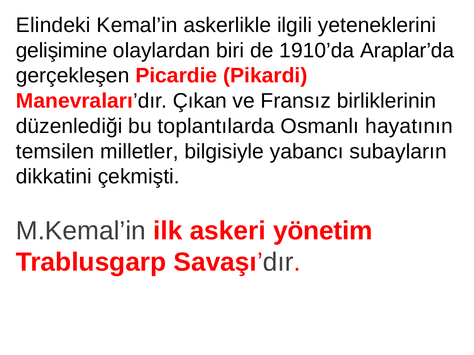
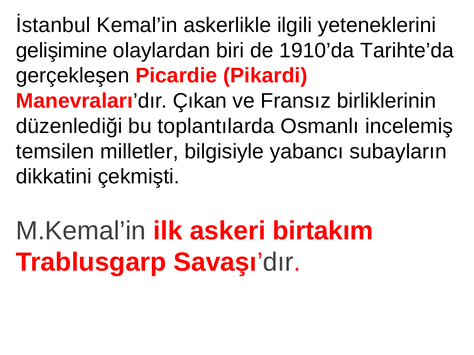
Elindeki: Elindeki -> İstanbul (53, 25)
Araplar’da: Araplar’da -> Tarihte’da (407, 50)
hayatının: hayatının -> incelemiş (409, 126)
yönetim: yönetim -> birtakım (323, 231)
